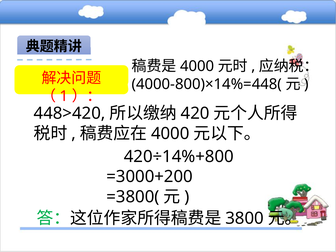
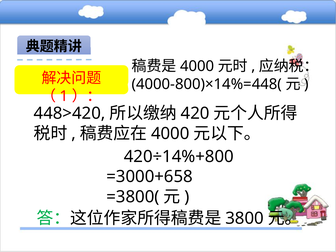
=3000+200: =3000+200 -> =3000+658 (150, 177)
